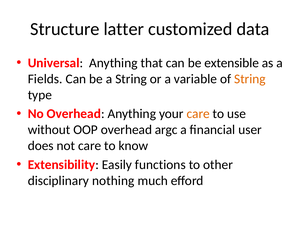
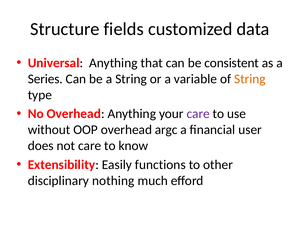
latter: latter -> fields (124, 29)
extensible: extensible -> consistent (232, 63)
Fields: Fields -> Series (45, 79)
care colour: orange -> purple (198, 114)
